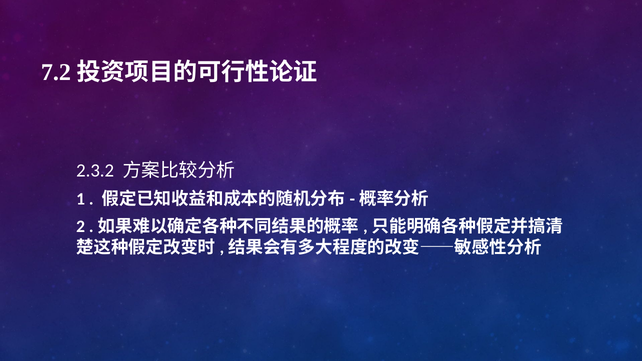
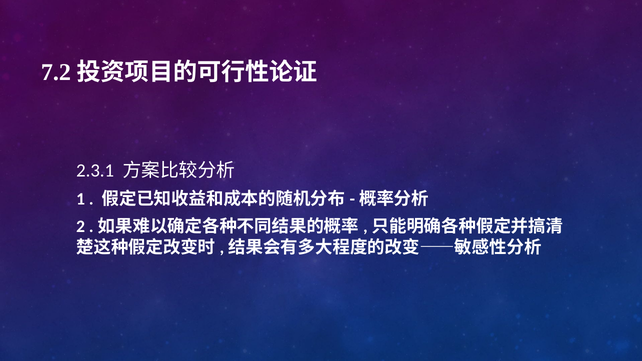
2.3.2: 2.3.2 -> 2.3.1 (95, 171)
